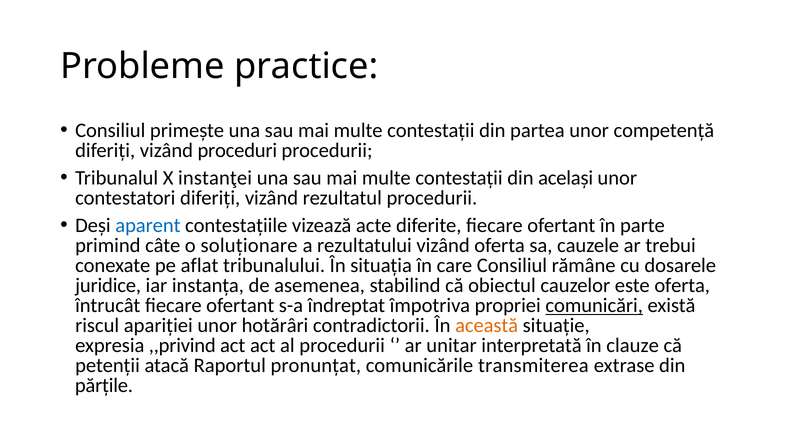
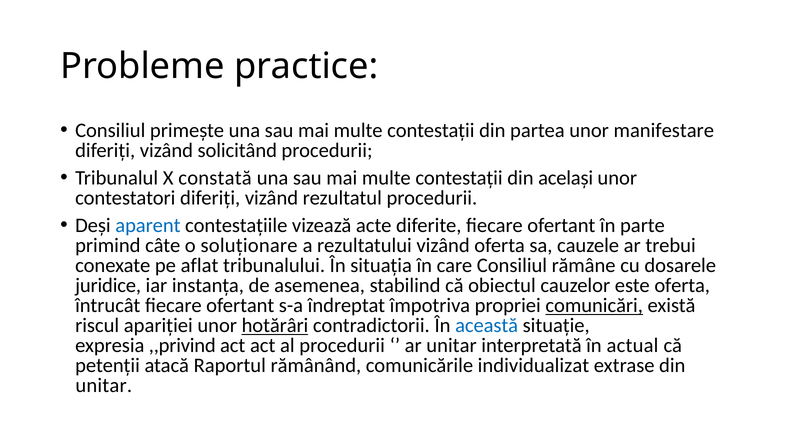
competență: competență -> manifestare (664, 131)
proceduri: proceduri -> solicitând (237, 151)
instanţei: instanţei -> constată (215, 178)
hotărâri underline: none -> present (275, 326)
această colour: orange -> blue (487, 326)
clauze: clauze -> actual (633, 346)
pronunțat: pronunțat -> rămânând (316, 366)
transmiterea: transmiterea -> individualizat (533, 366)
părțile: părțile -> unitar (104, 386)
